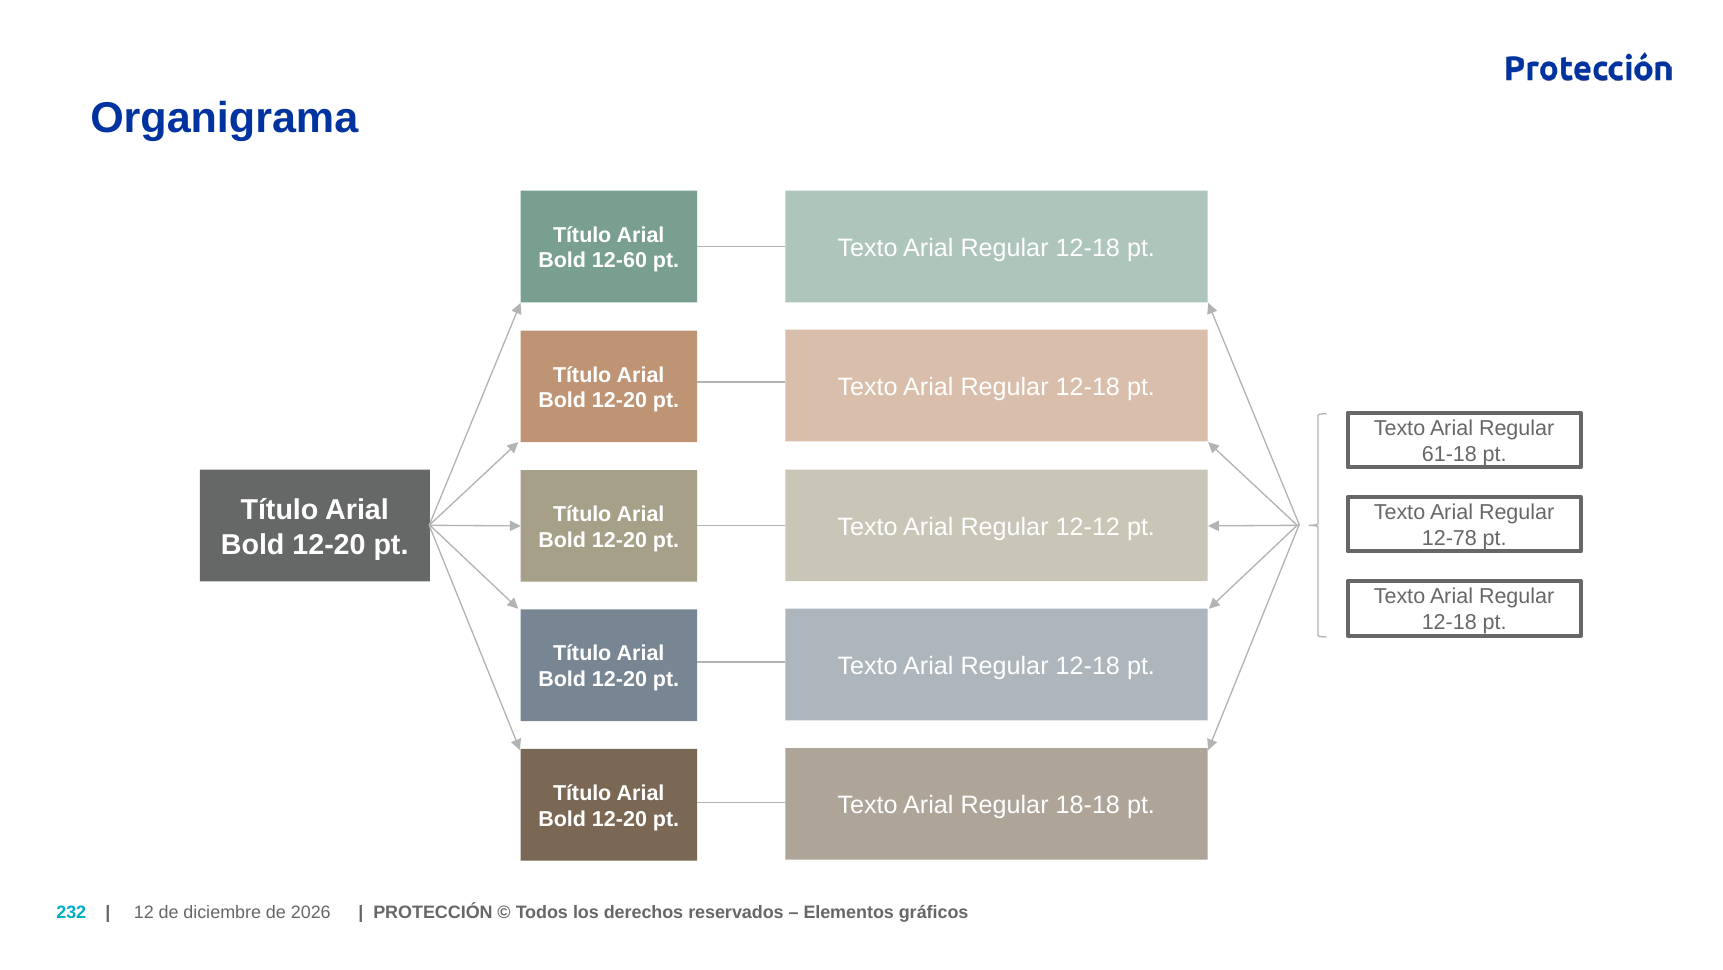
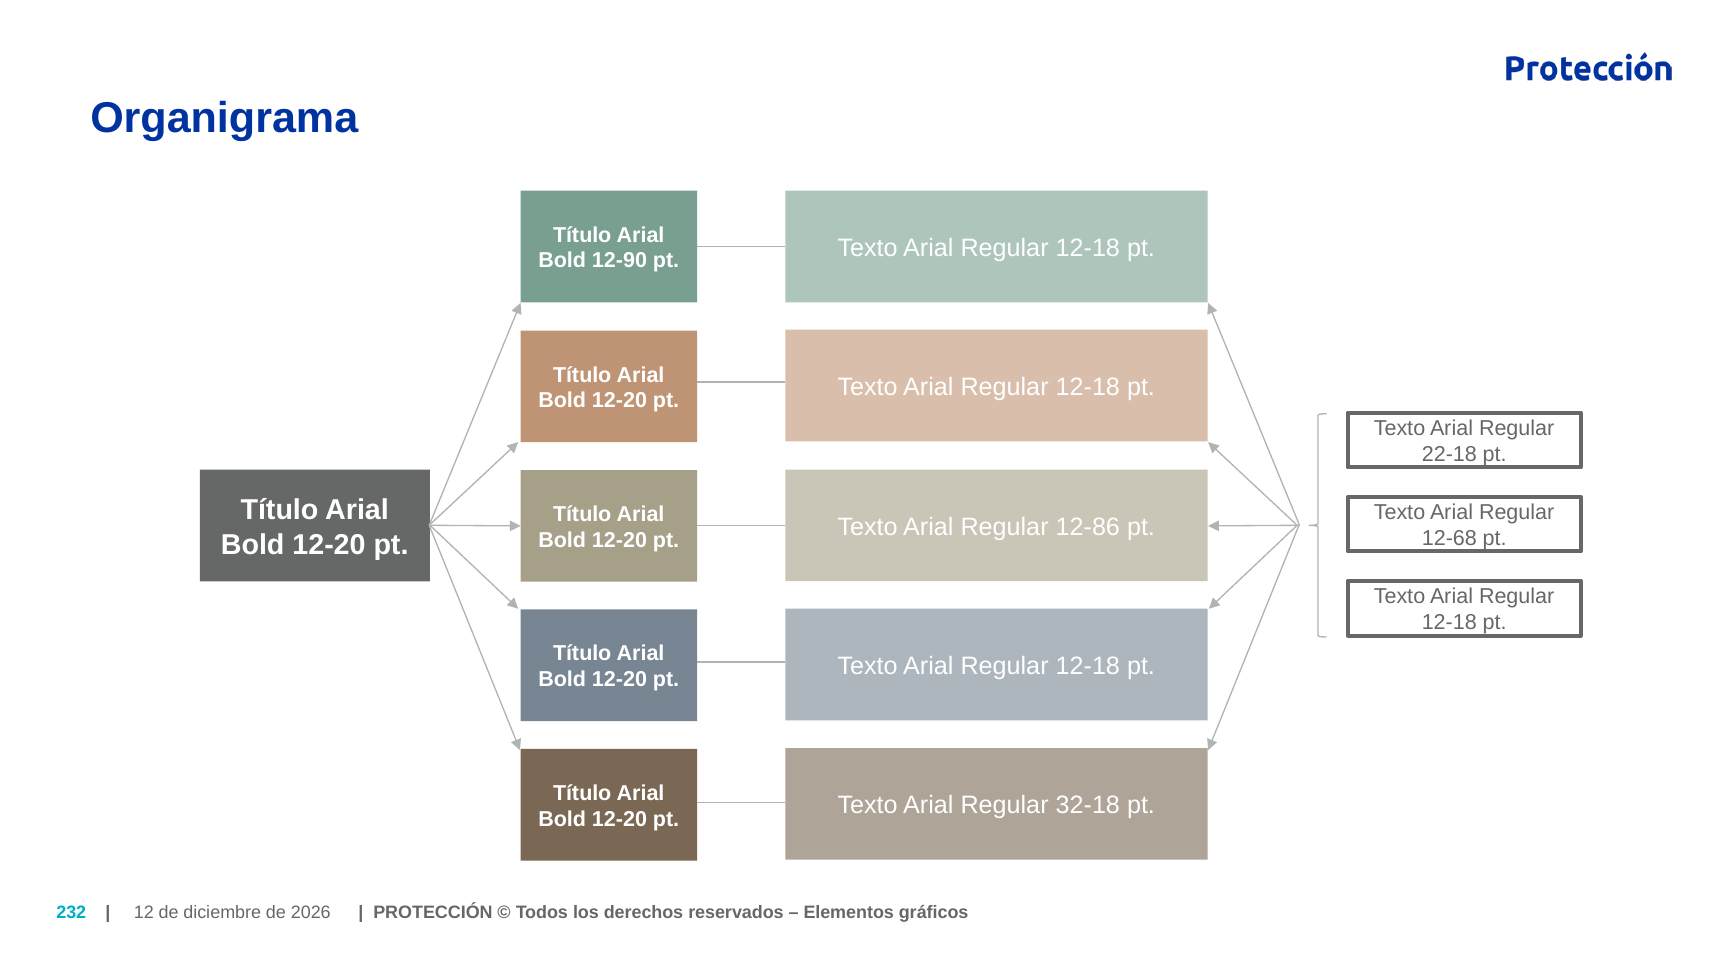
12-60: 12-60 -> 12-90 (619, 261)
61-18: 61-18 -> 22-18 (1449, 454)
12-12: 12-12 -> 12-86 (1088, 527)
12-78: 12-78 -> 12-68 (1449, 538)
18-18: 18-18 -> 32-18 (1088, 805)
